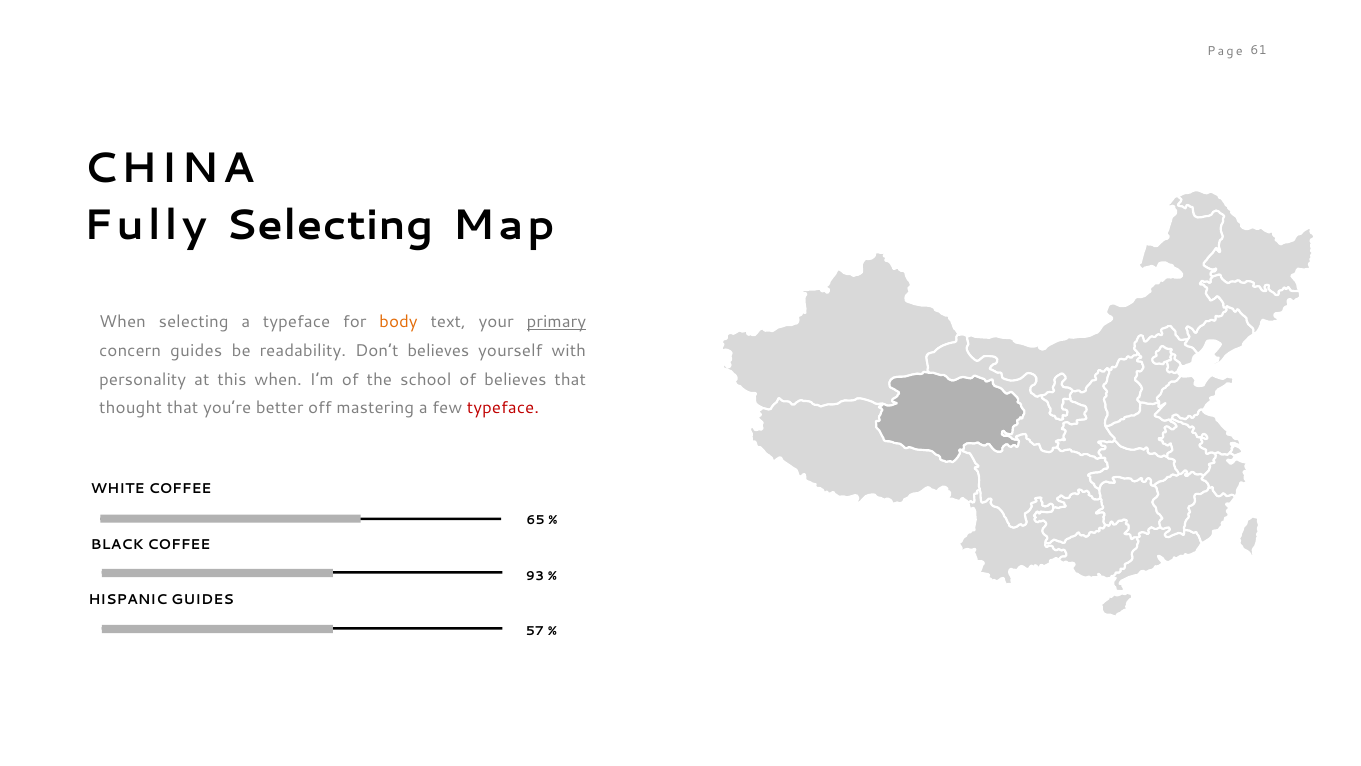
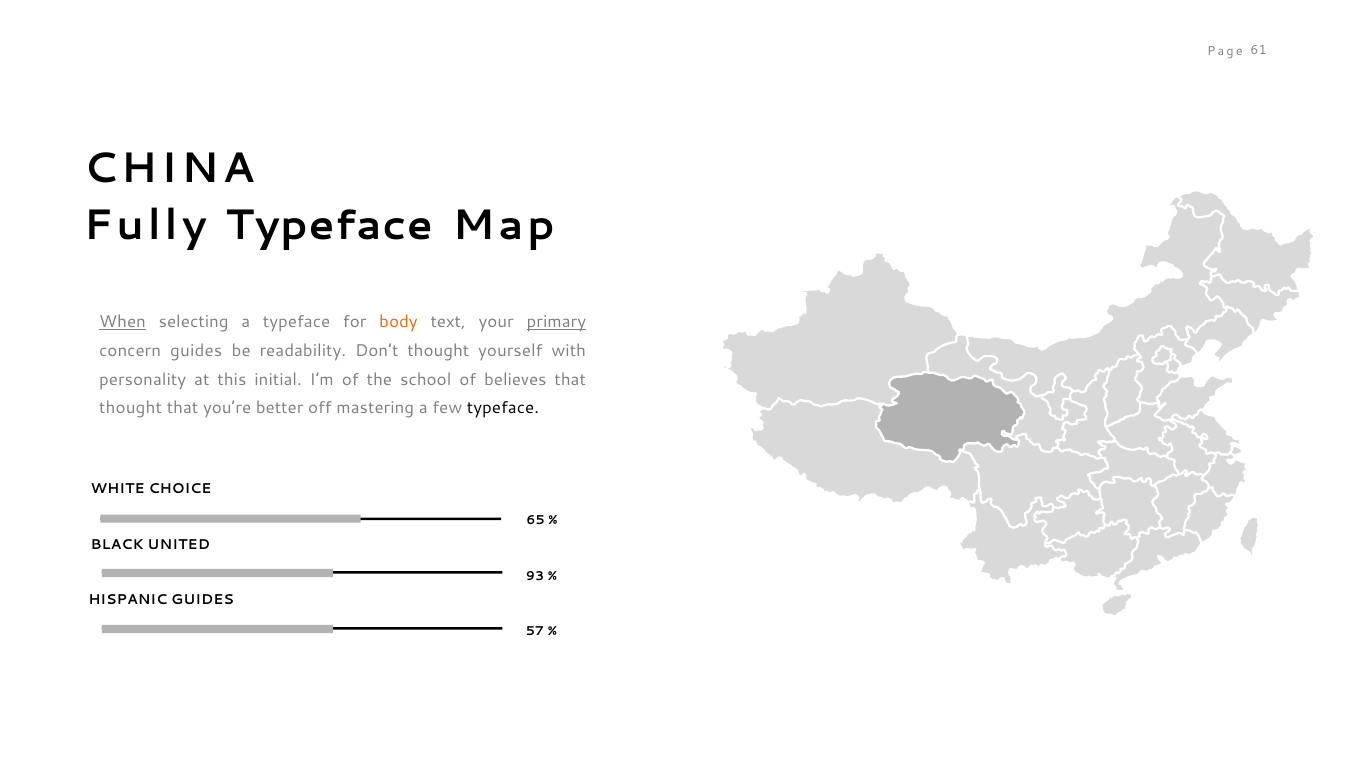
Fully Selecting: Selecting -> Typeface (329, 225)
When underline: none -> present (123, 322)
Don’t believes: believes -> thought (438, 351)
this when: when -> initial (278, 380)
typeface colour: red -> black (503, 408)
WHITE COFFEE: COFFEE -> CHOICE (180, 489)
BLACK COFFEE: COFFEE -> UNITED (179, 544)
